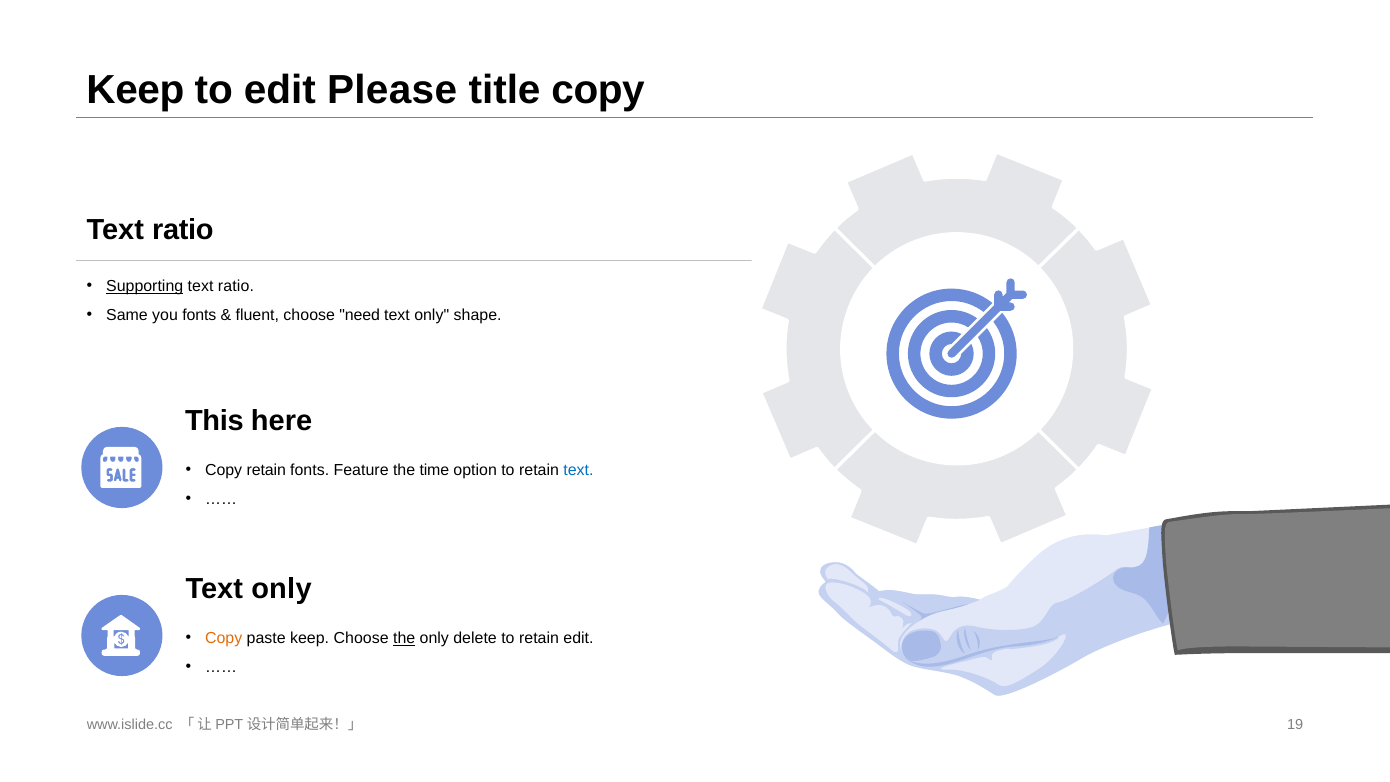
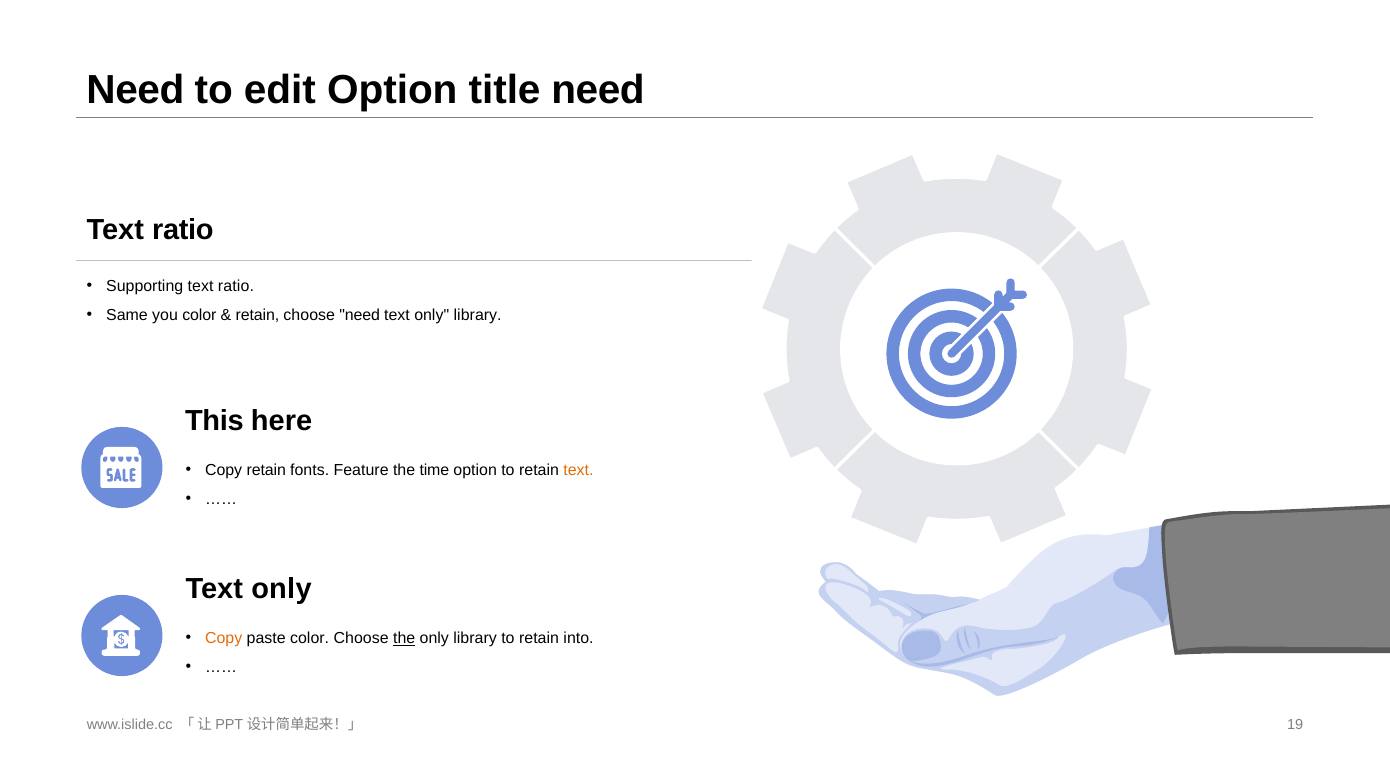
Keep: Keep -> Need (135, 90)
edit Please: Please -> Option (392, 90)
title copy: copy -> need (598, 90)
Supporting underline: present -> none (145, 286)
you fonts: fonts -> color (199, 315)
fluent: fluent -> retain (257, 315)
text only shape: shape -> library (478, 315)
text colour: blue -> orange (579, 470)
paste keep: keep -> color (310, 638)
delete: delete -> library (475, 638)
retain edit: edit -> into (579, 638)
